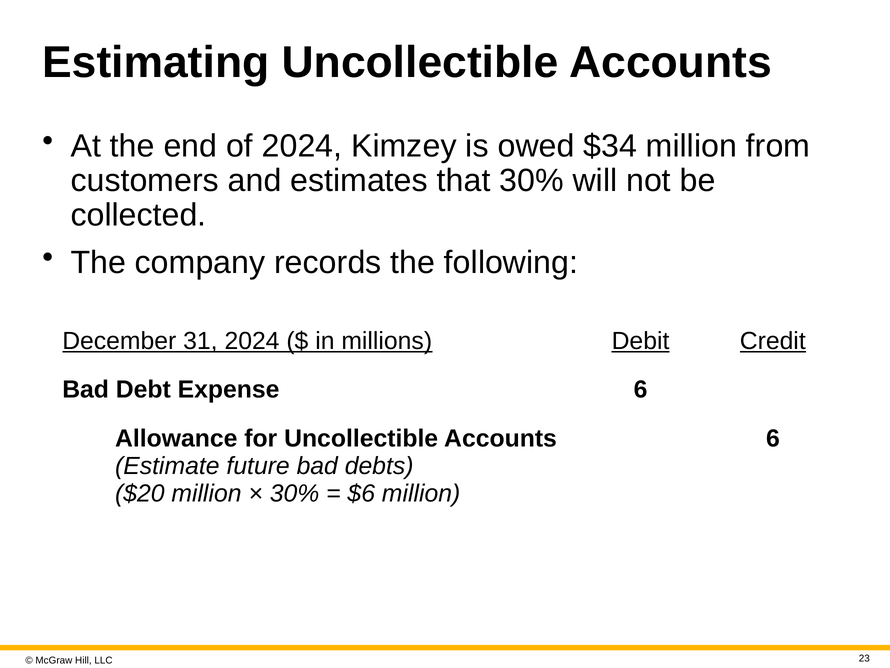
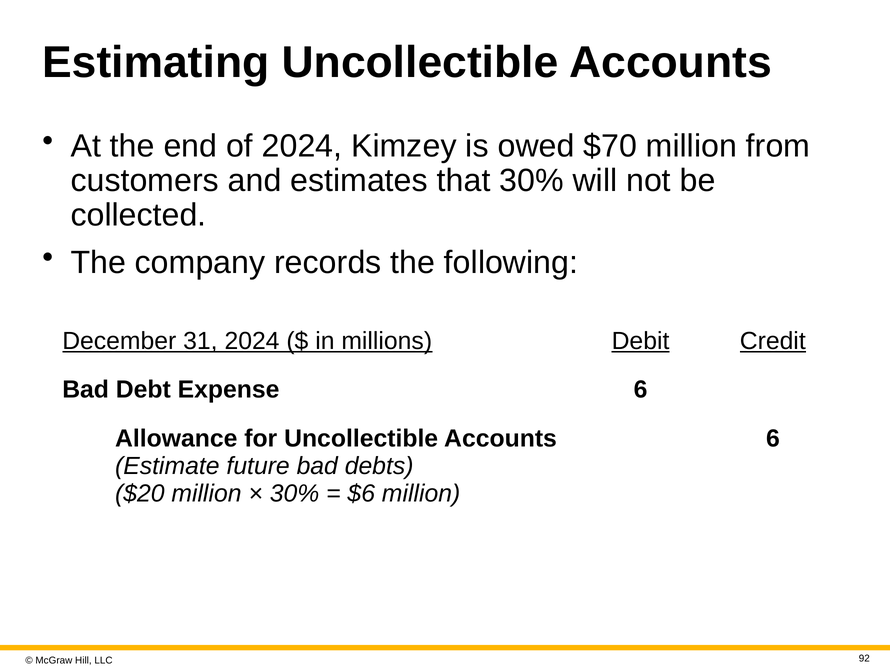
$34: $34 -> $70 (610, 146)
23: 23 -> 92 (864, 658)
